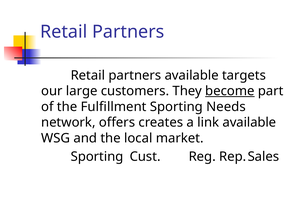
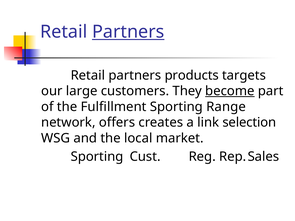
Partners underline: none -> present (128, 32)
partners available: available -> products (192, 75)
Needs: Needs -> Range (226, 107)
link available: available -> selection (249, 123)
